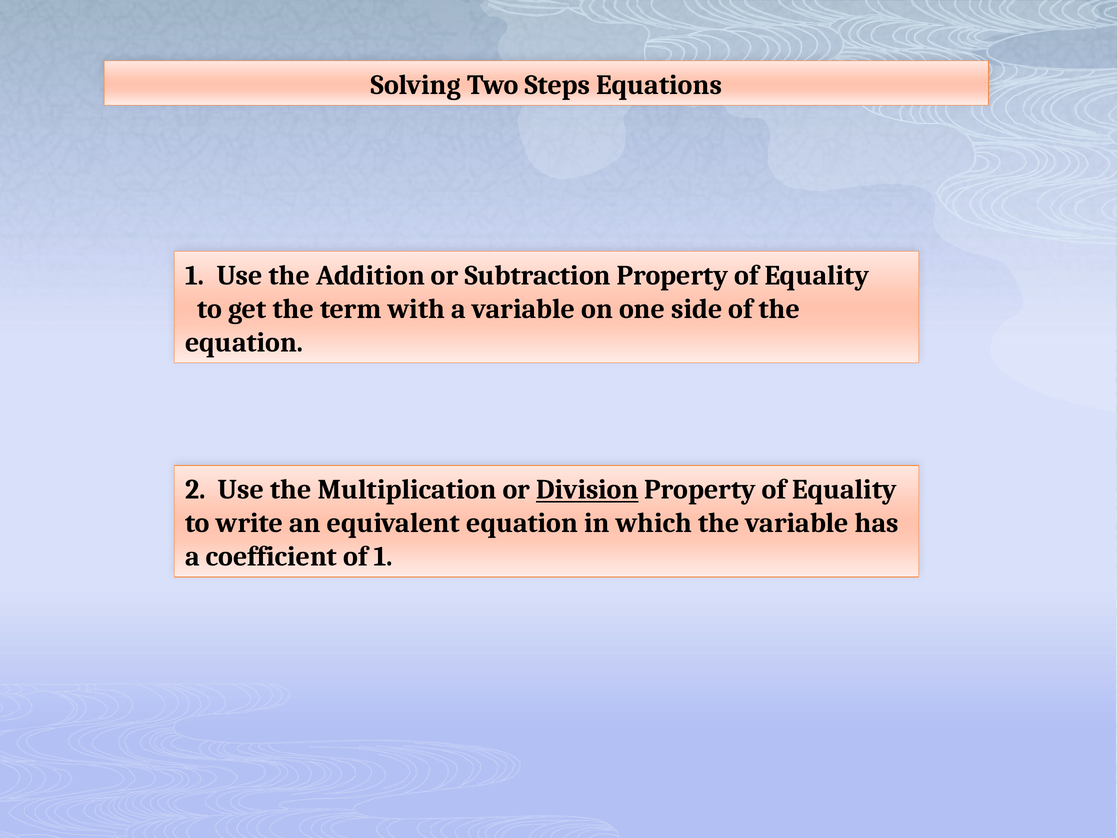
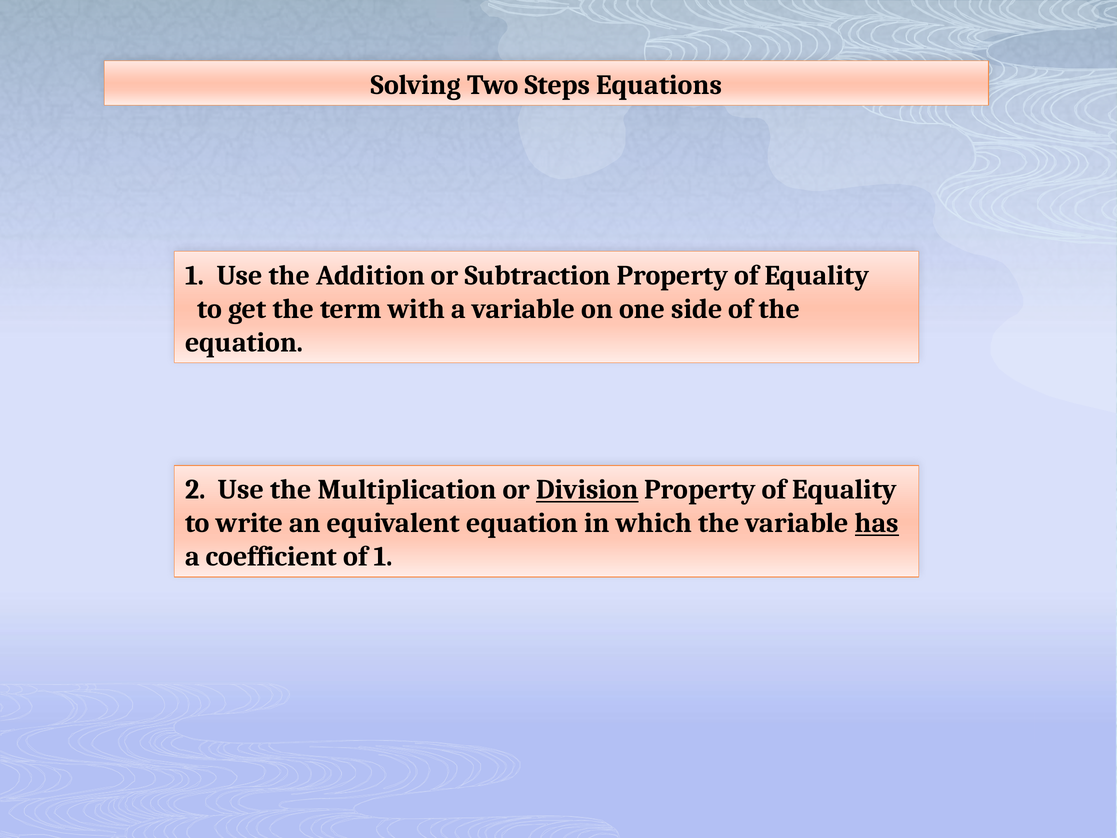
has underline: none -> present (877, 523)
